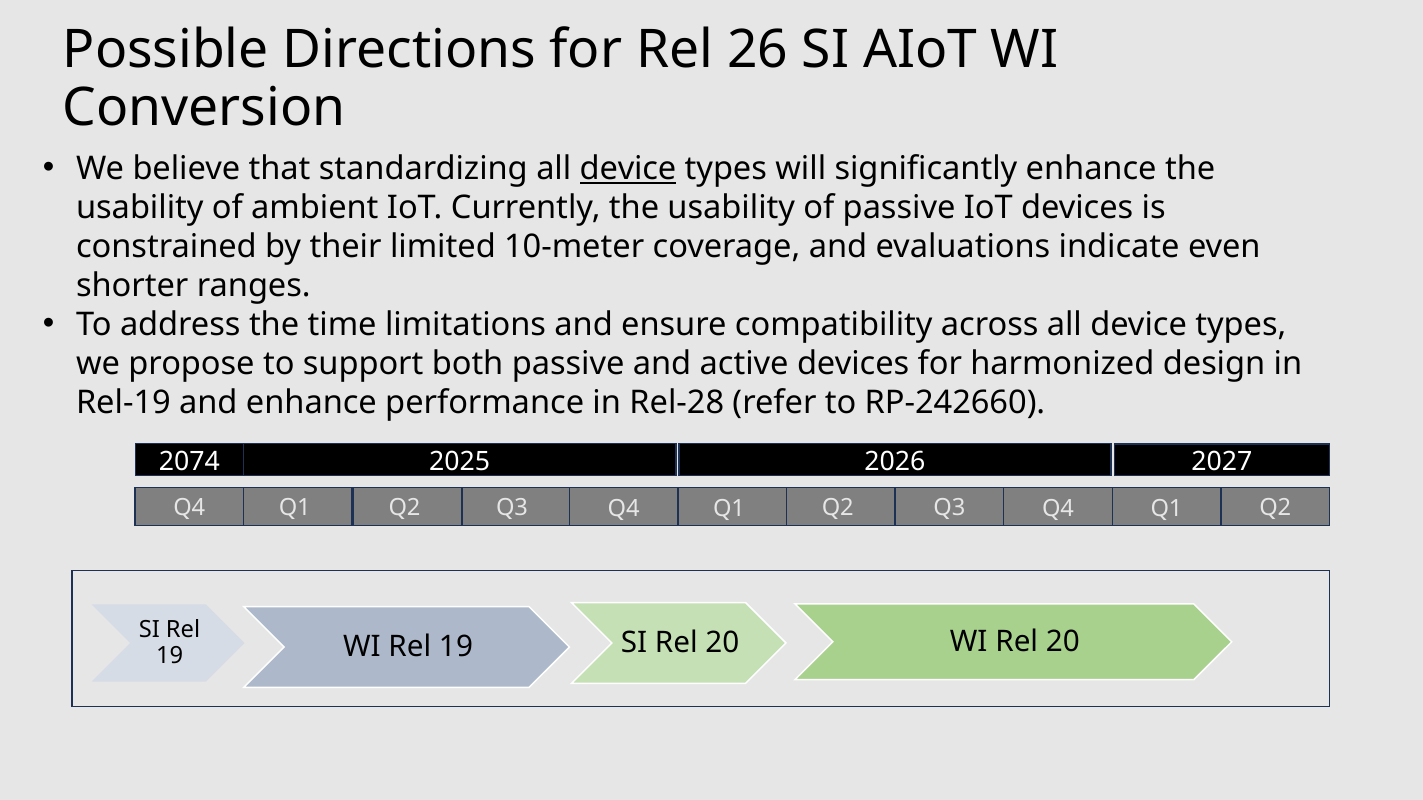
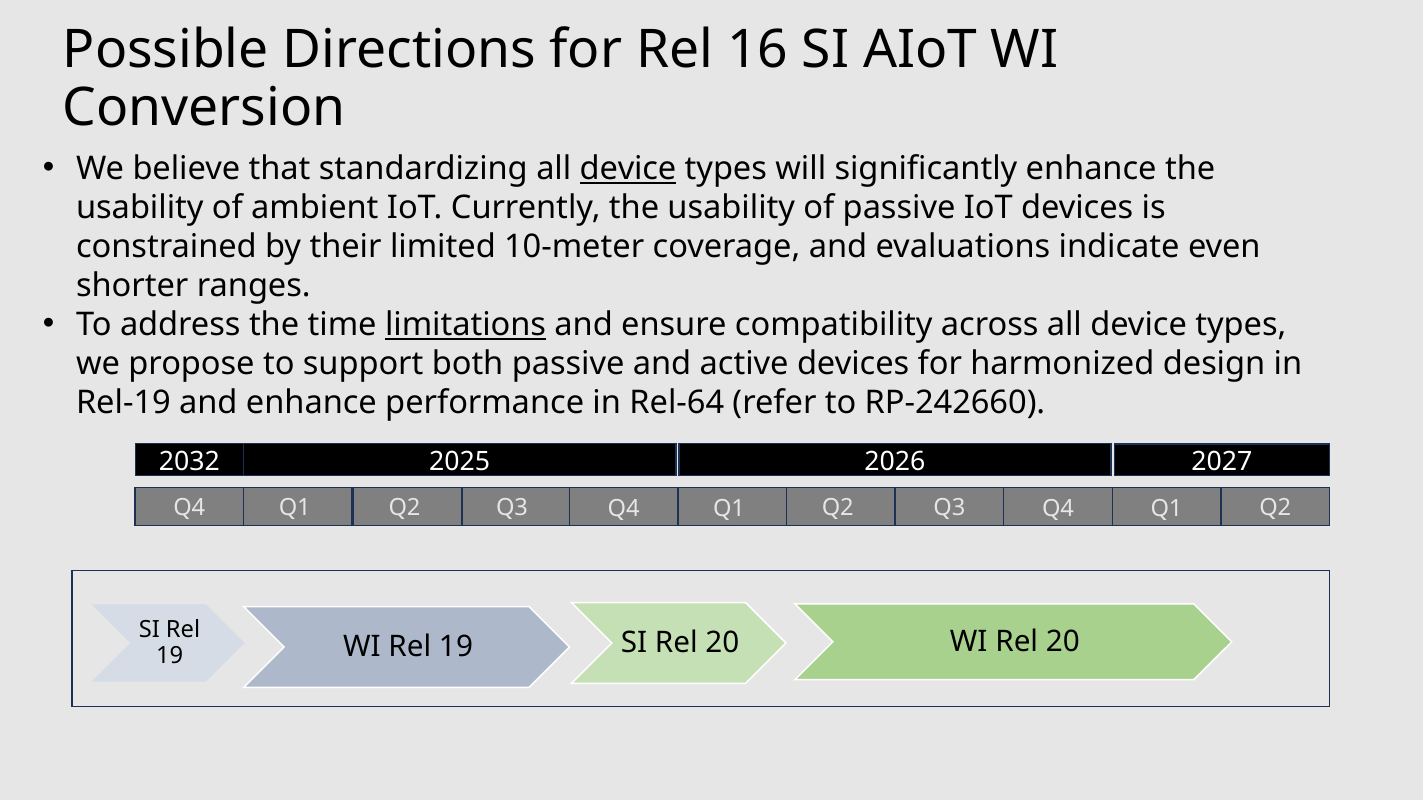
26: 26 -> 16 (758, 50)
limitations underline: none -> present (466, 325)
Rel-28: Rel-28 -> Rel-64 (677, 403)
2074: 2074 -> 2032 (189, 462)
